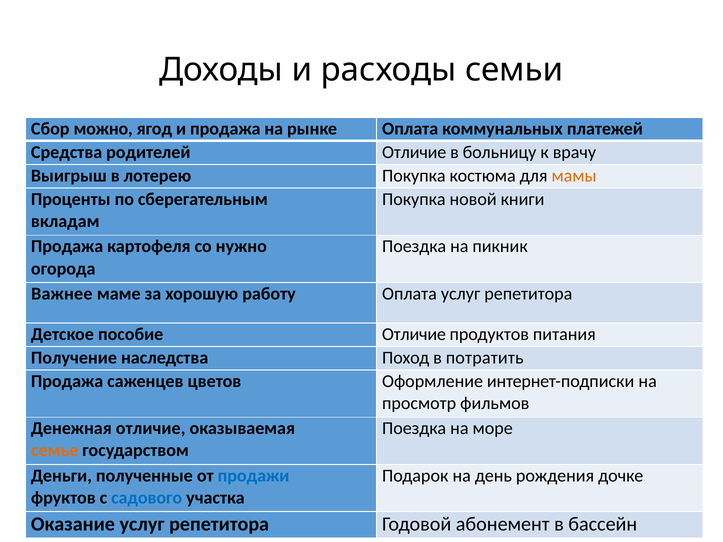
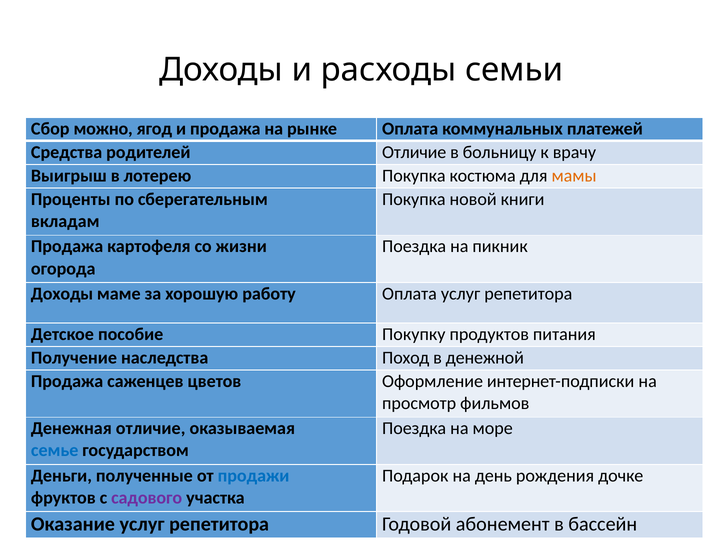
нужно: нужно -> жизни (241, 247)
Важнее: Важнее -> Доходы (62, 294)
пособие Отличие: Отличие -> Покупку (414, 334)
потратить: потратить -> денежной (485, 358)
семье colour: orange -> blue (55, 451)
садового colour: blue -> purple (147, 498)
